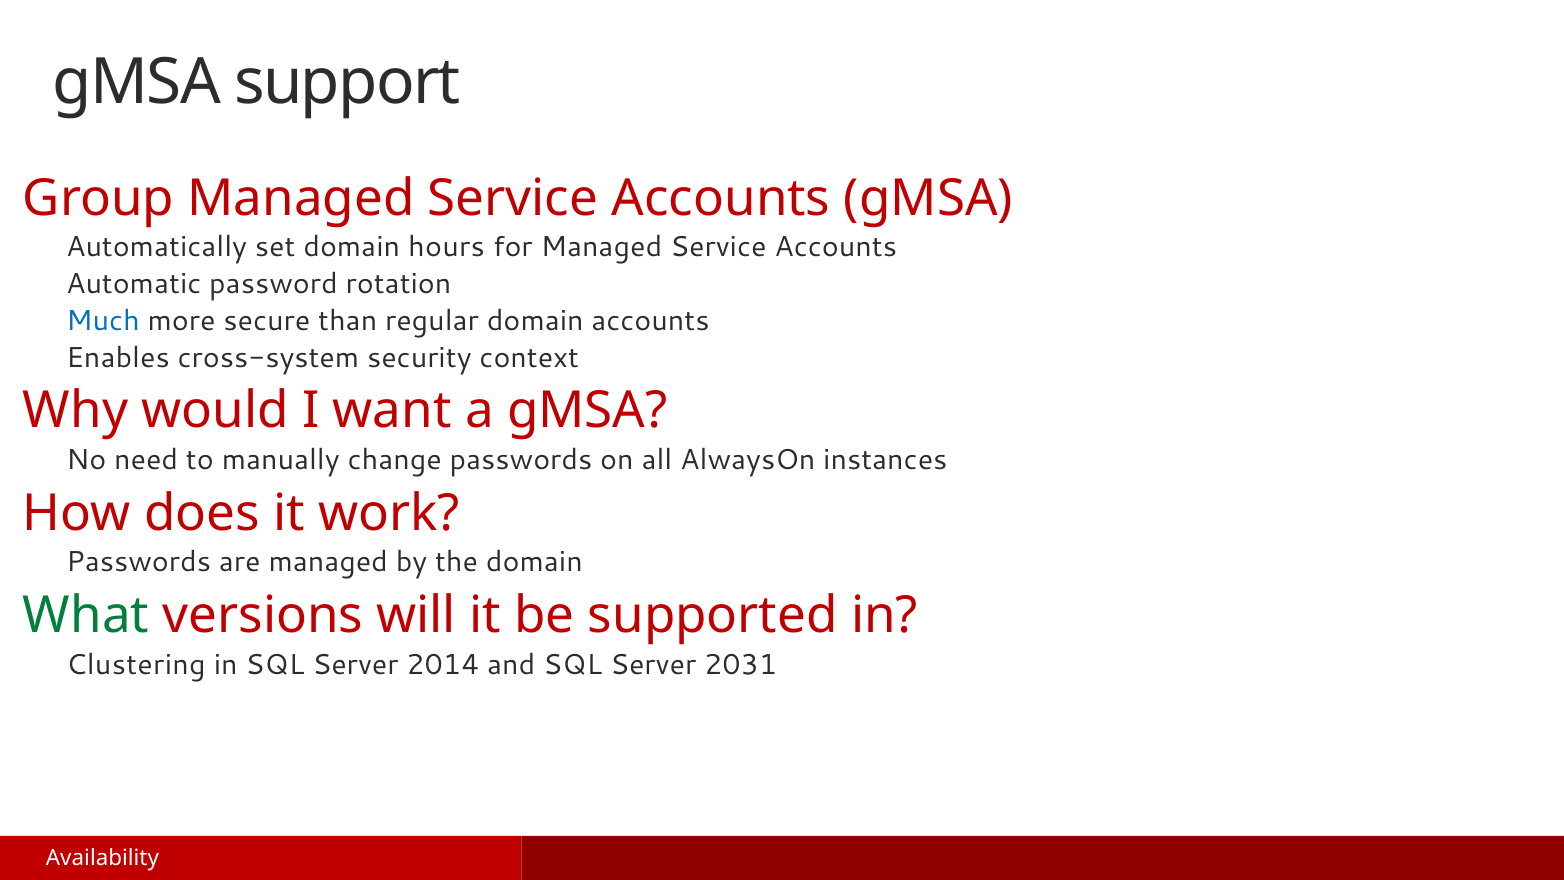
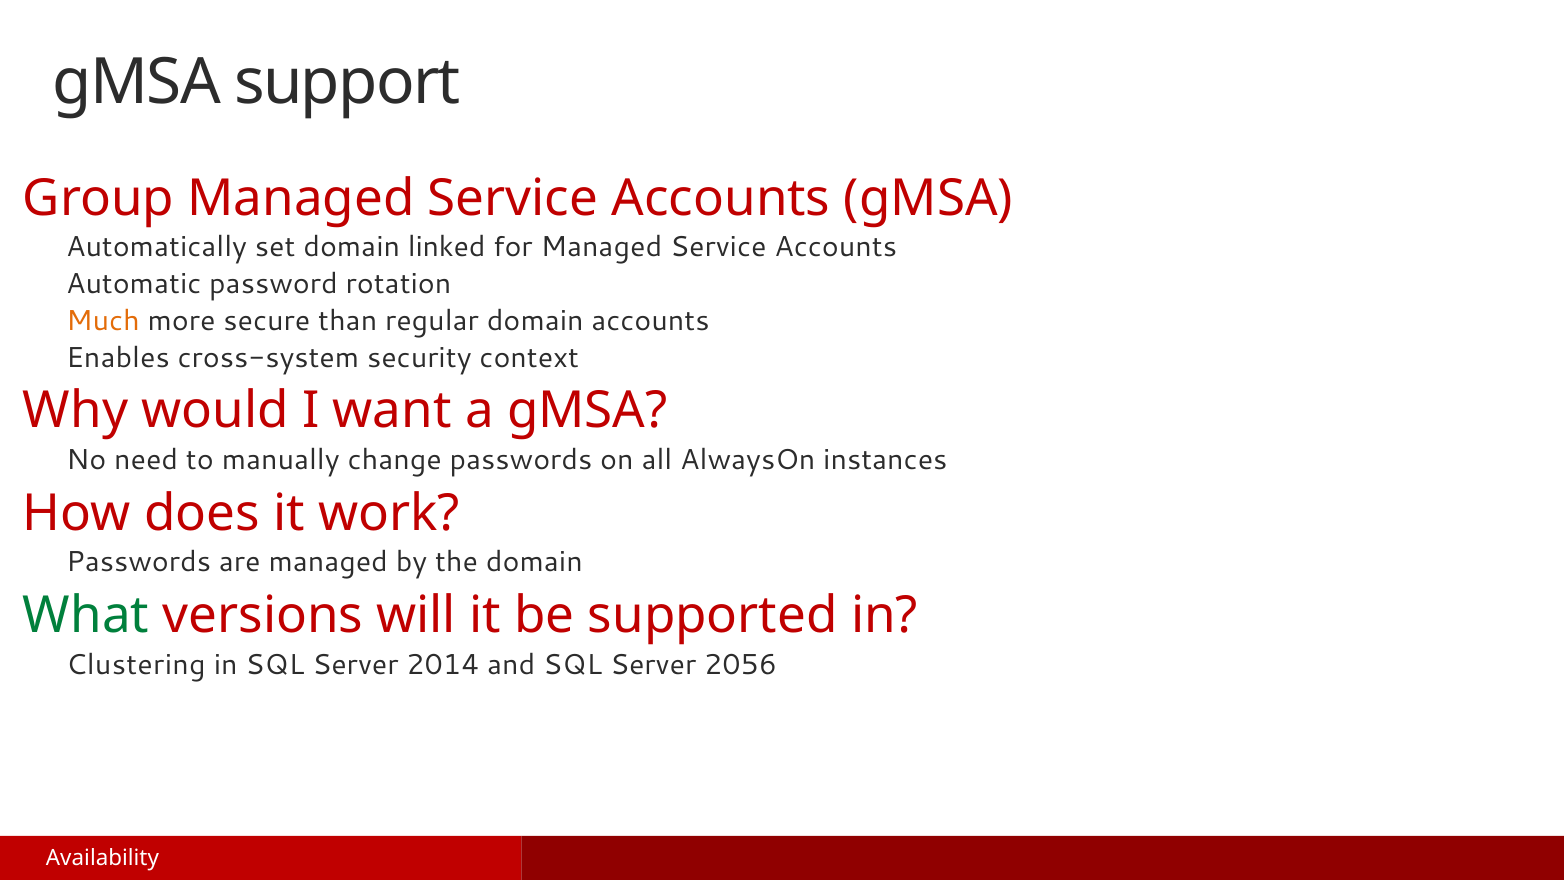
hours: hours -> linked (447, 247)
Much colour: blue -> orange (103, 321)
2031: 2031 -> 2056 (741, 664)
